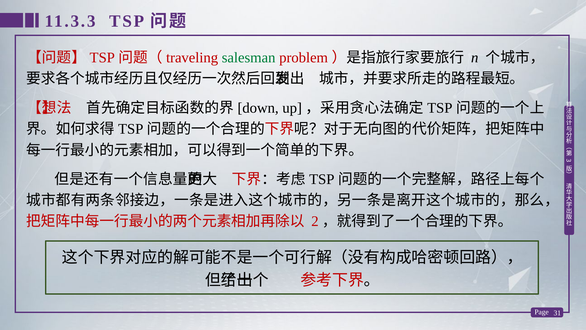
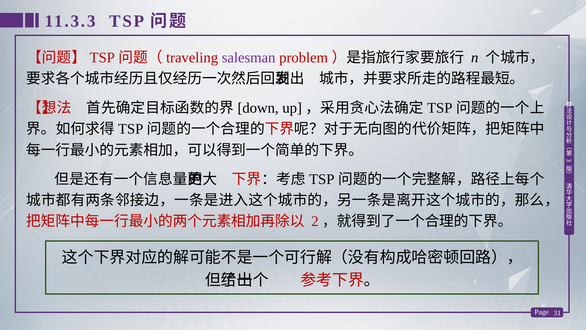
salesman colour: green -> purple (249, 57)
